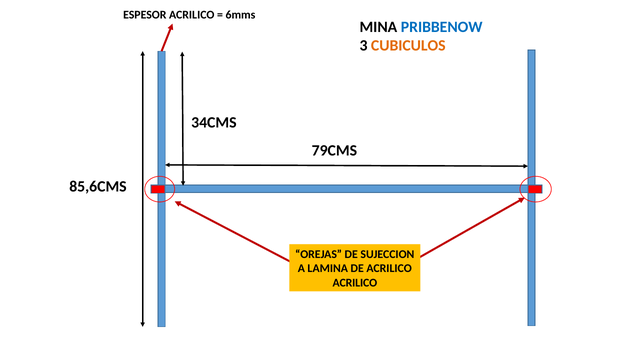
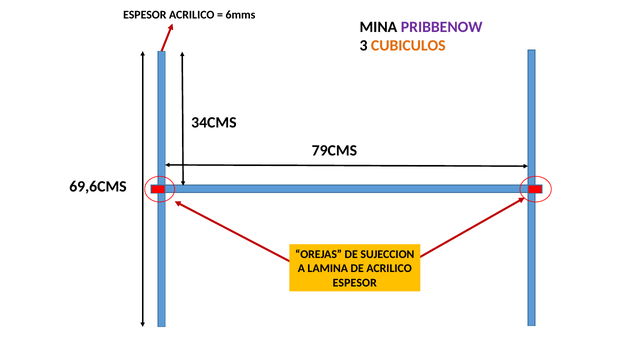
PRIBBENOW colour: blue -> purple (442, 27)
85,6CMS: 85,6CMS -> 69,6CMS (98, 187)
ACRILICO: ACRILICO -> ESPESOR (355, 283)
